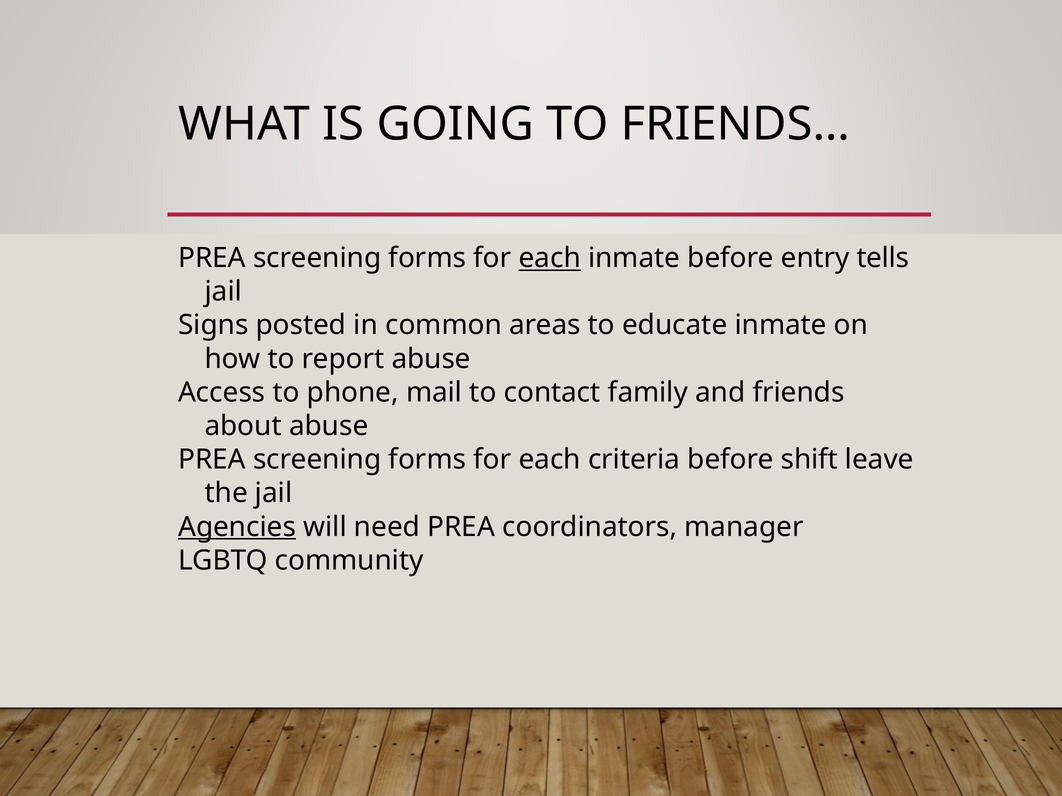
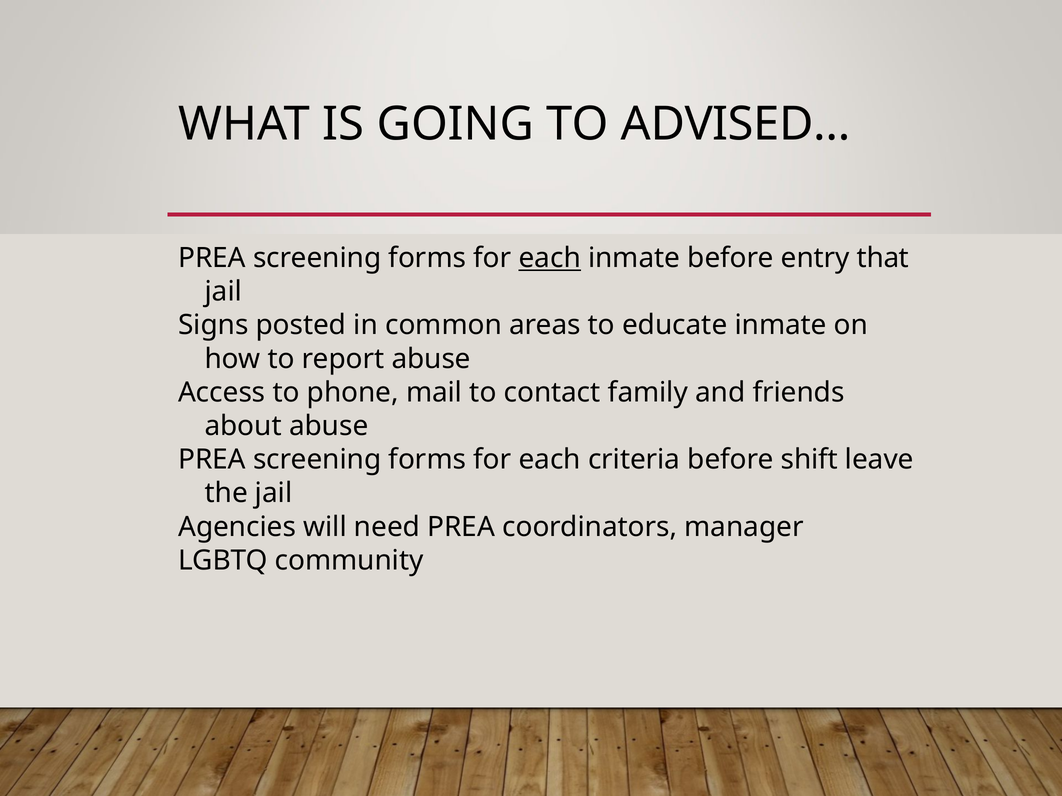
FRIENDS…: FRIENDS… -> ADVISED… (736, 124)
tells: tells -> that (883, 258)
Agencies underline: present -> none (237, 527)
